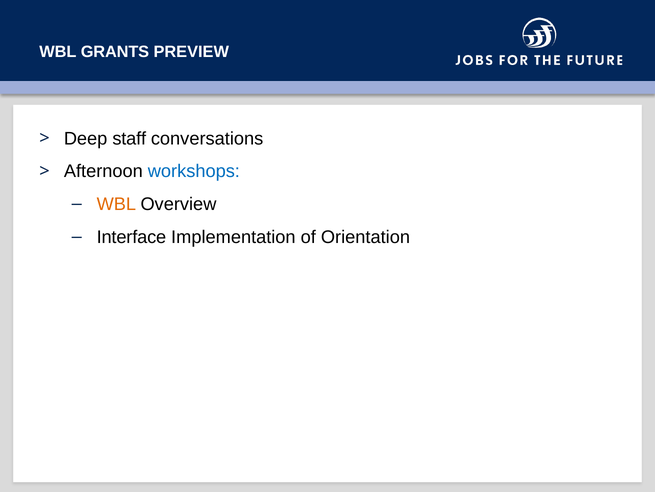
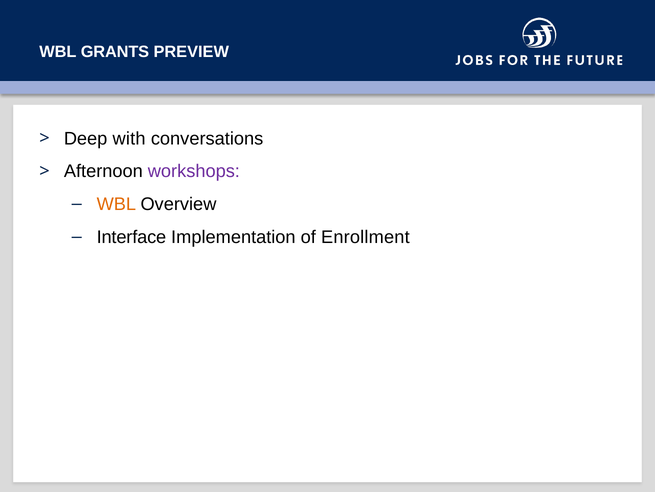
staff: staff -> with (129, 138)
workshops colour: blue -> purple (194, 171)
Orientation: Orientation -> Enrollment (365, 237)
